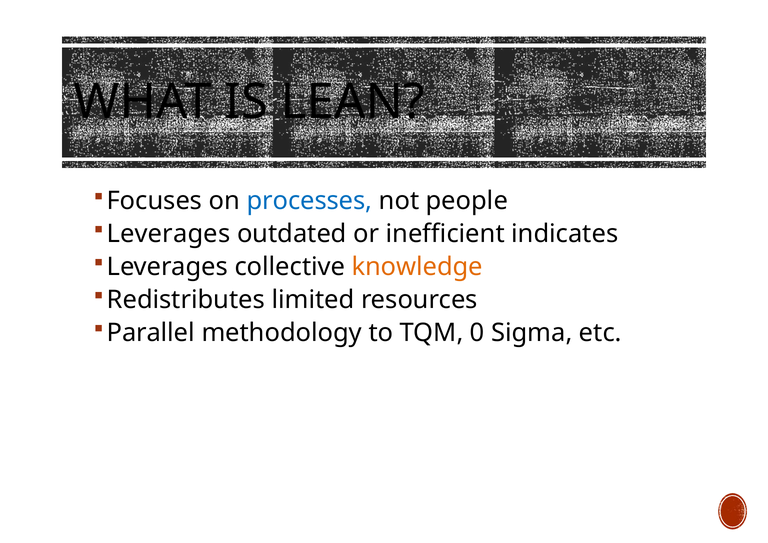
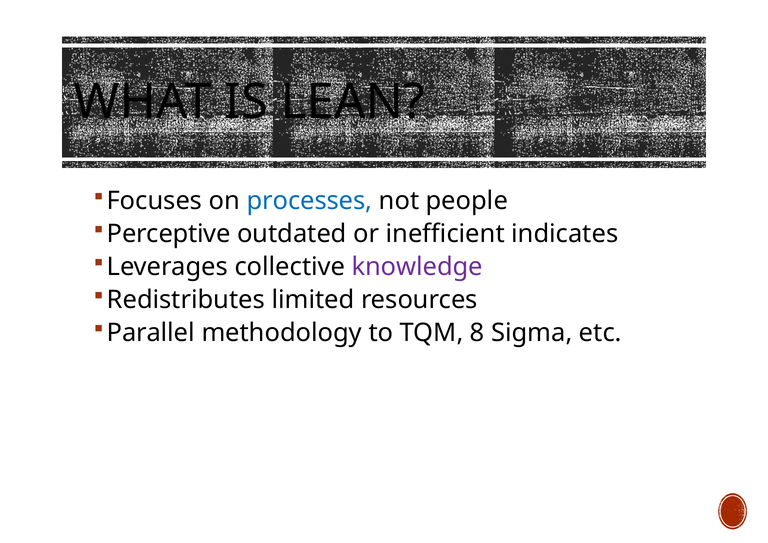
Leverages: Leverages -> Perceptive (169, 234)
knowledge colour: orange -> purple (417, 267)
0: 0 -> 8 (477, 333)
